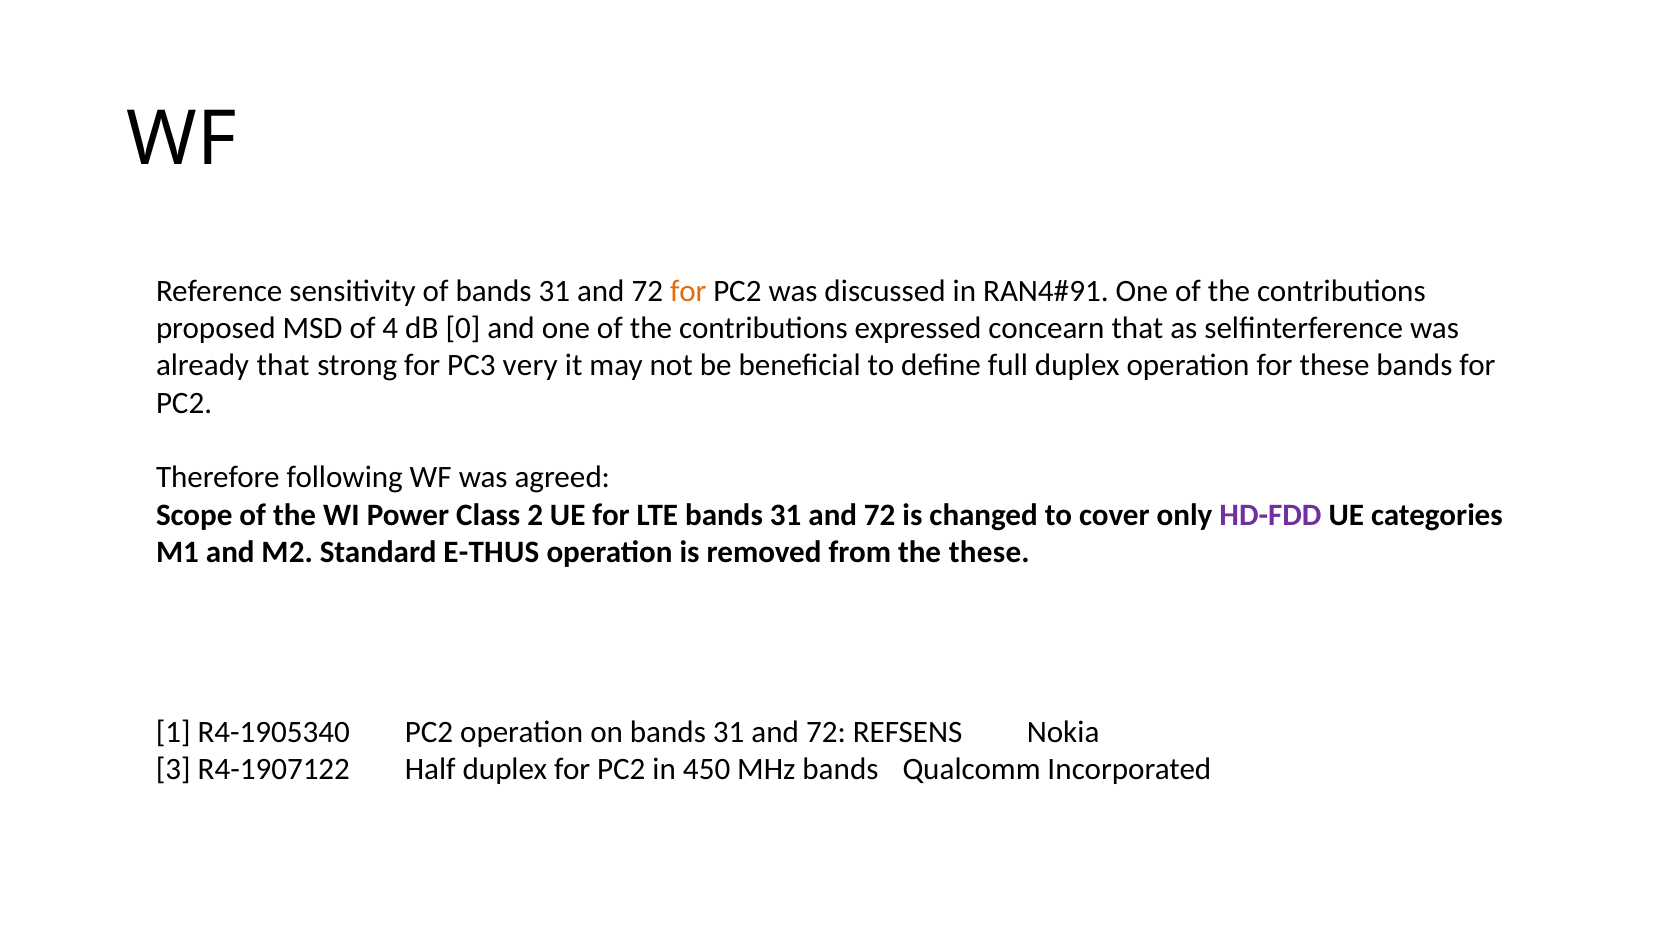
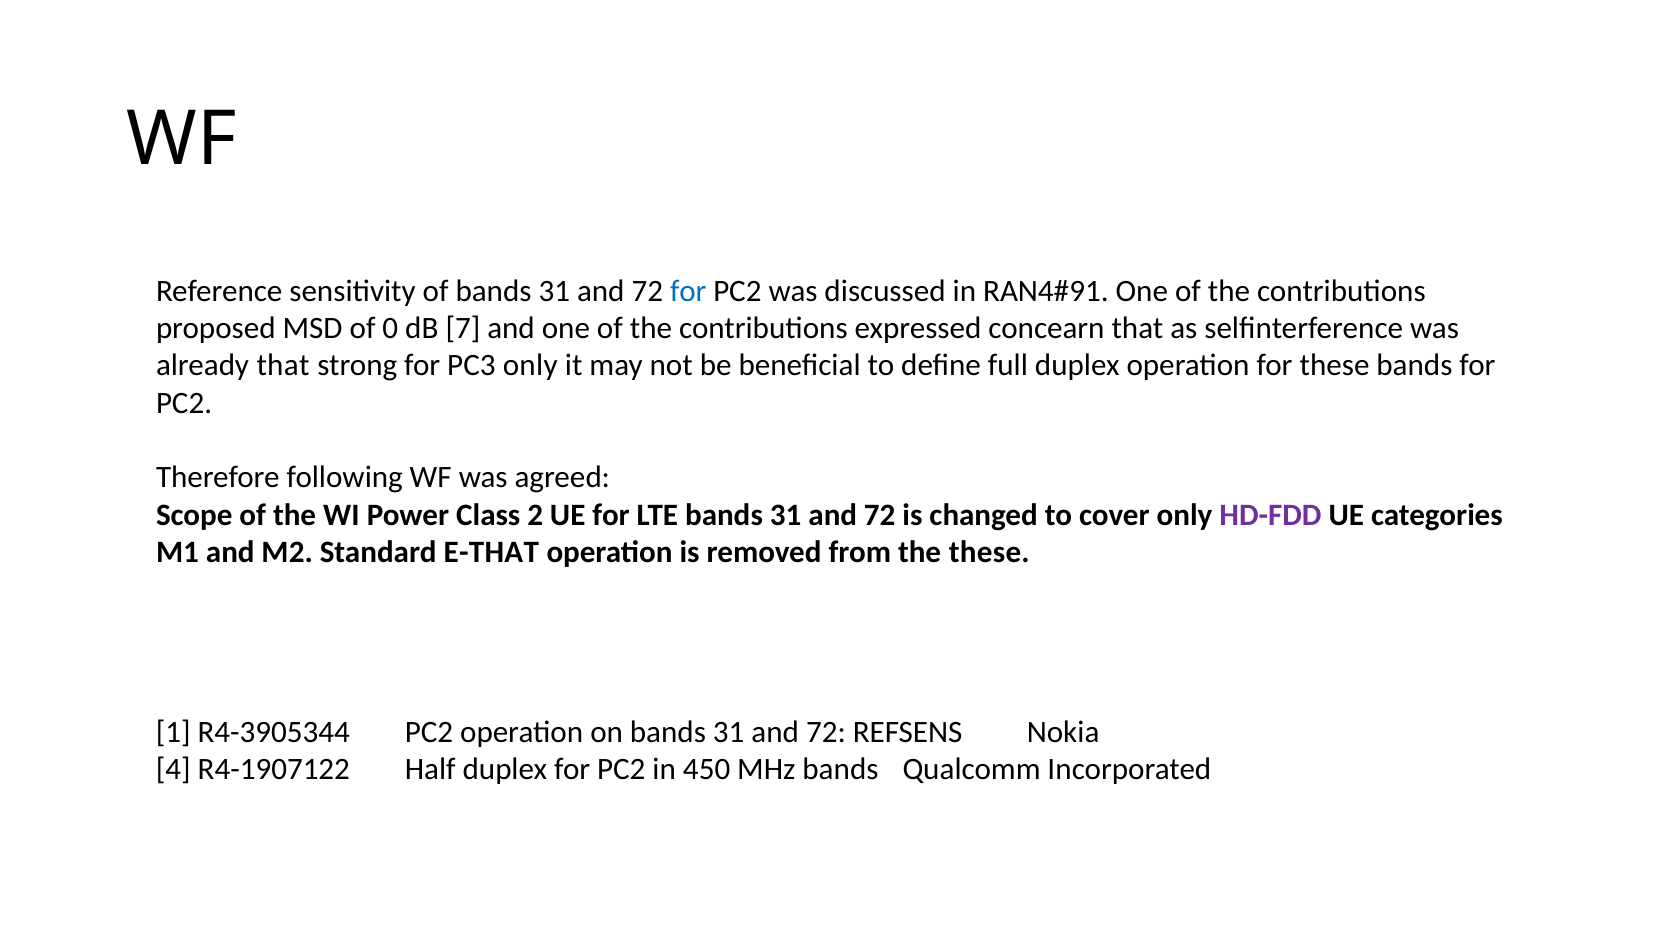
for colour: orange -> blue (688, 291)
4: 4 -> 0 (390, 328)
0: 0 -> 7 (463, 328)
PC3 very: very -> only (530, 366)
E-THUS: E-THUS -> E-THAT (491, 552)
R4-1905340: R4-1905340 -> R4-3905344 (274, 732)
3: 3 -> 4 (173, 770)
